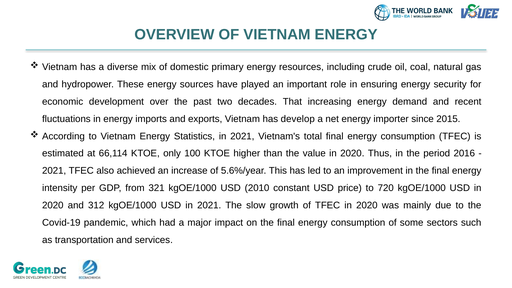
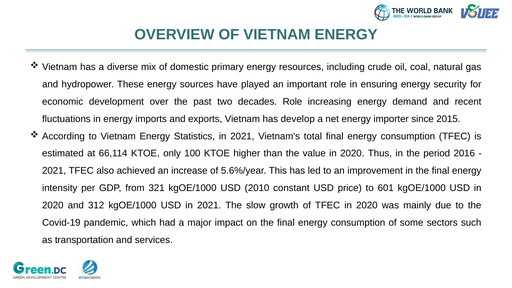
decades That: That -> Role (292, 102)
720: 720 -> 601 (386, 188)
